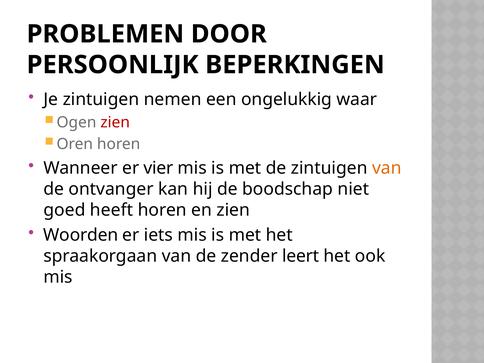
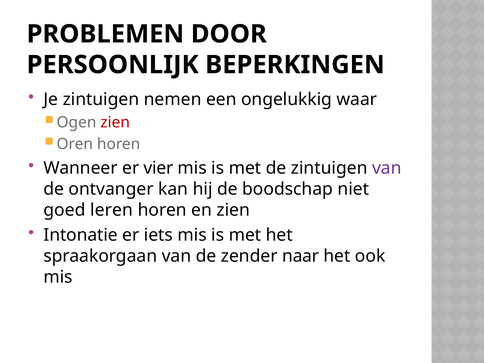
van colour: orange -> purple (387, 168)
heeft: heeft -> leren (112, 210)
Woorden: Woorden -> Intonatie (81, 235)
leert: leert -> naar (301, 256)
